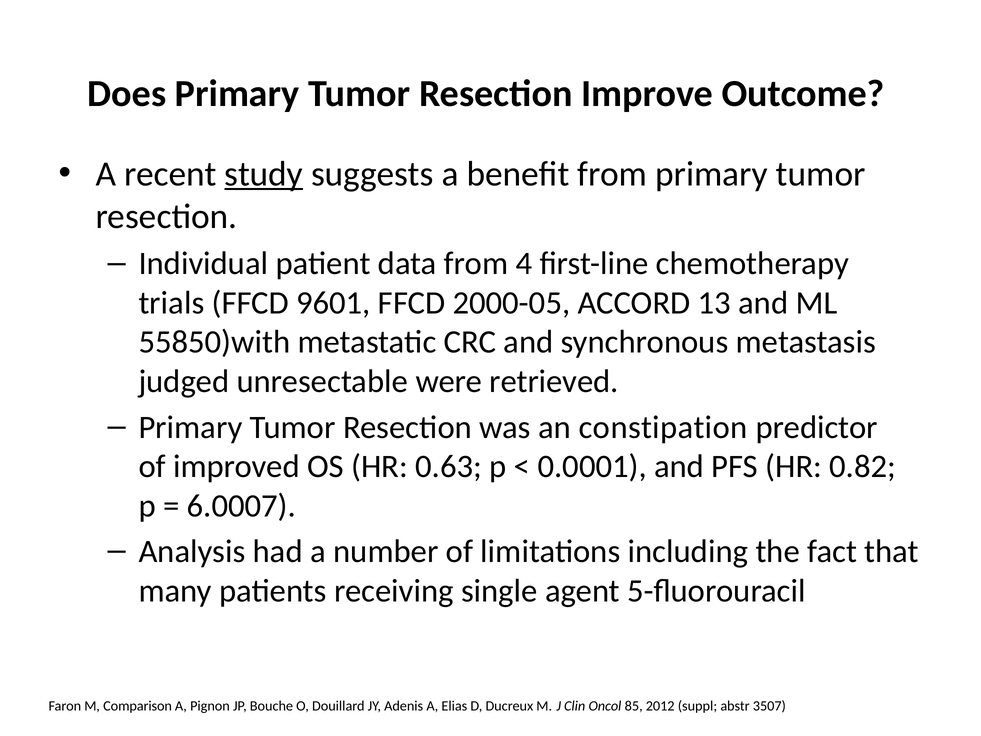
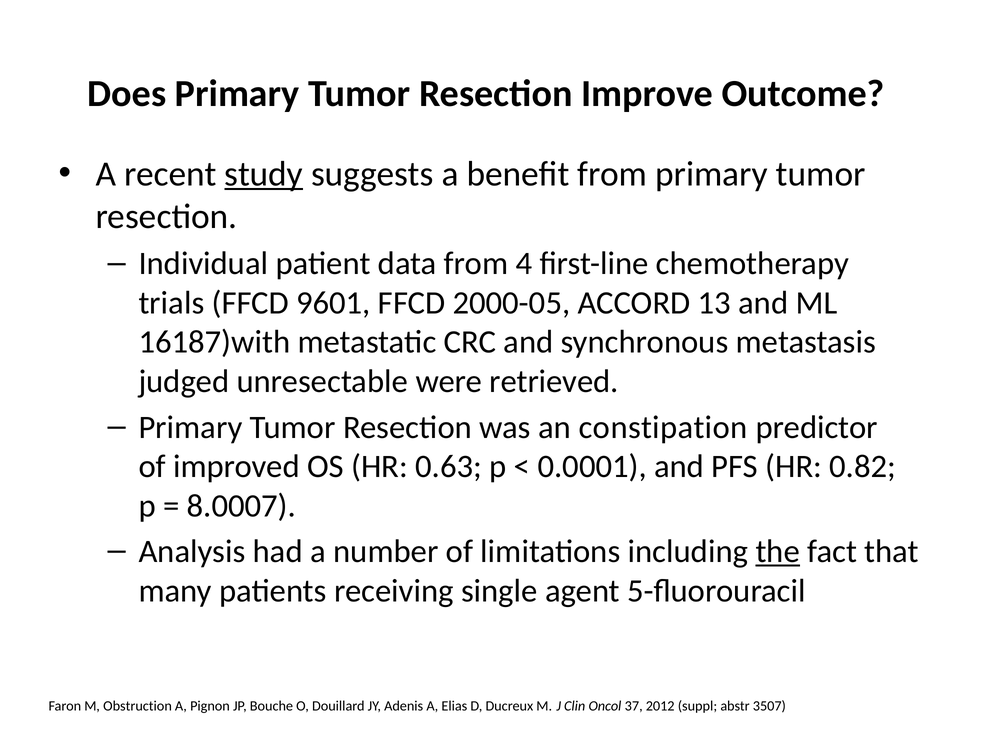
55850)with: 55850)with -> 16187)with (214, 342)
6.0007: 6.0007 -> 8.0007 (241, 506)
the underline: none -> present (778, 551)
Comparison: Comparison -> Obstruction (138, 706)
85: 85 -> 37 (634, 706)
